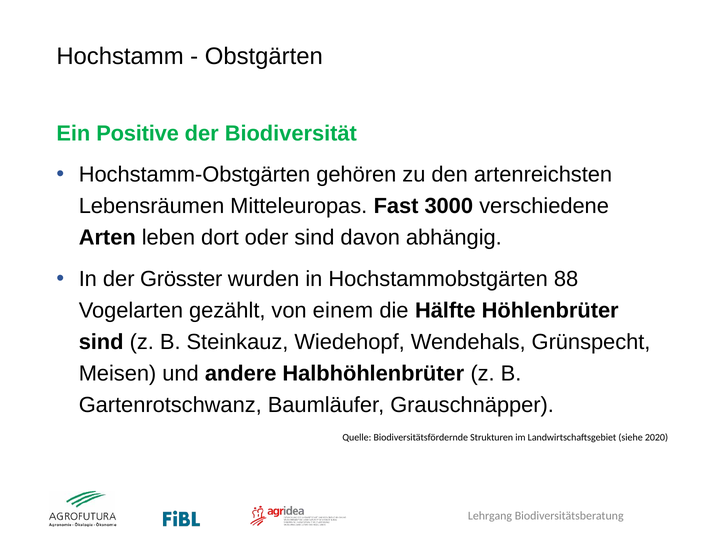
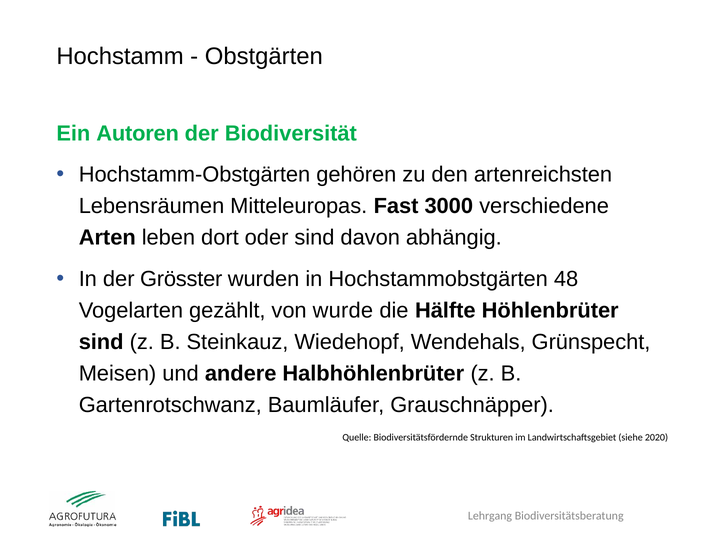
Positive: Positive -> Autoren (138, 133)
88: 88 -> 48 (566, 279)
einem: einem -> wurde (343, 310)
